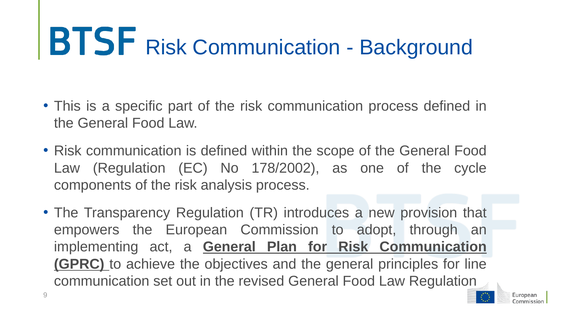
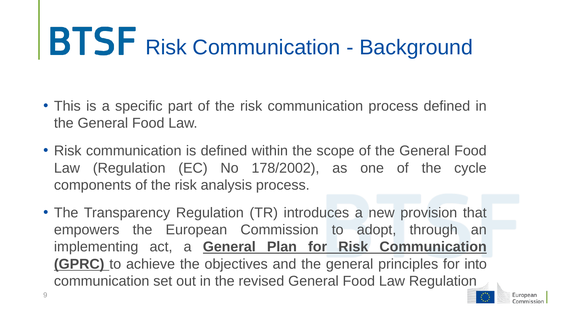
line: line -> into (476, 264)
